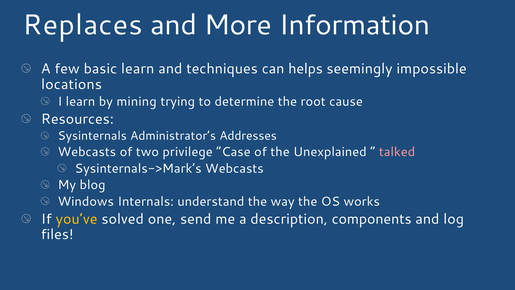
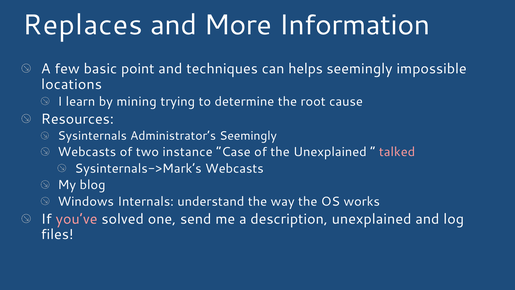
basic learn: learn -> point (138, 69)
Administrator’s Addresses: Addresses -> Seemingly (248, 136)
privilege: privilege -> instance (188, 152)
you’ve colour: yellow -> pink (77, 219)
description components: components -> unexplained (372, 219)
